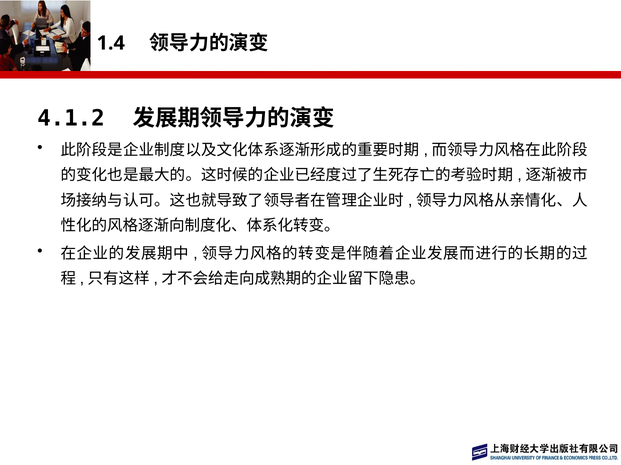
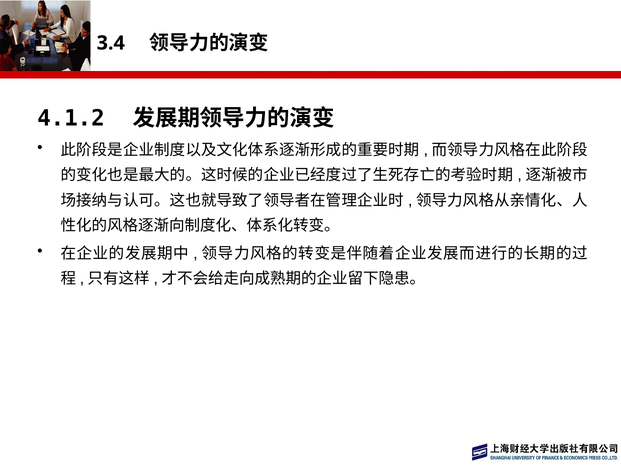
1.4: 1.4 -> 3.4 (111, 43)
